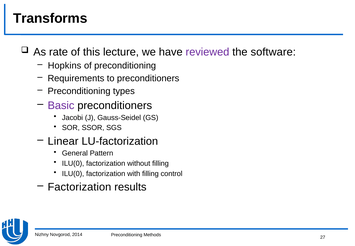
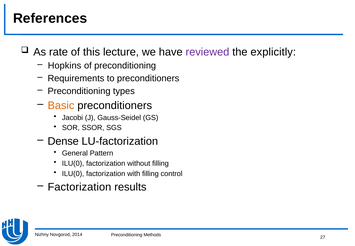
Transforms: Transforms -> References (50, 18)
software: software -> explicitly (273, 52)
Basic colour: purple -> orange (61, 105)
Linear: Linear -> Dense (63, 141)
